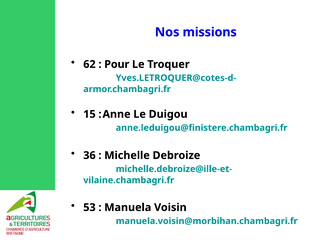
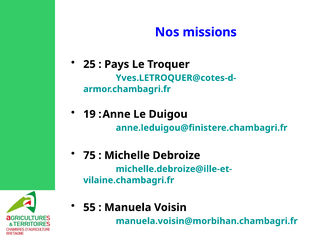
62: 62 -> 25 (89, 64)
Pour: Pour -> Pays (117, 64)
15: 15 -> 19 (89, 114)
36: 36 -> 75 (89, 155)
53: 53 -> 55 (89, 207)
